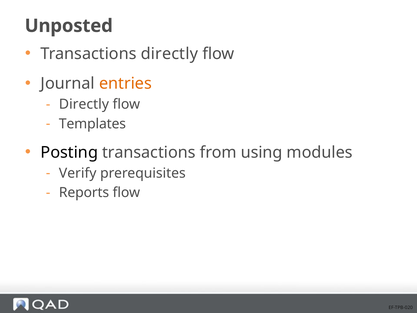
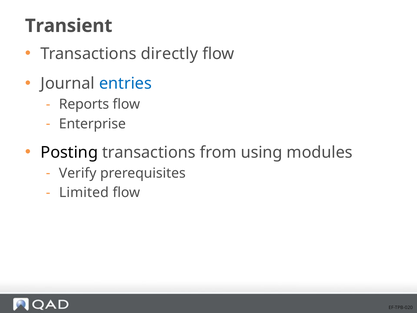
Unposted: Unposted -> Transient (69, 26)
entries colour: orange -> blue (125, 84)
Directly: Directly -> Reports (84, 104)
Templates: Templates -> Enterprise (92, 124)
Reports: Reports -> Limited (84, 192)
